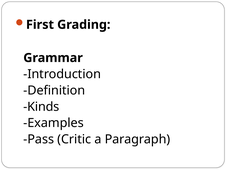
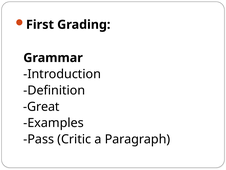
Kinds: Kinds -> Great (41, 106)
